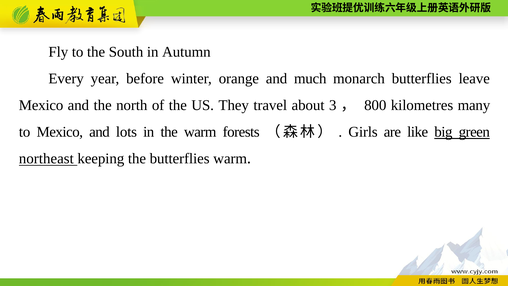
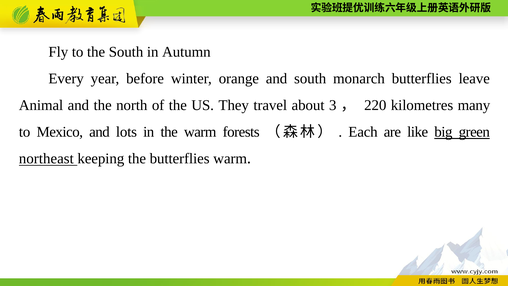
and much: much -> south (310, 79)
Mexico: Mexico -> Animal (41, 105)
800: 800 -> 220 (375, 105)
Girls: Girls -> Each (363, 132)
